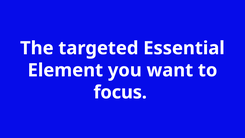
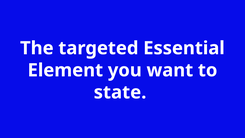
focus: focus -> state (120, 92)
